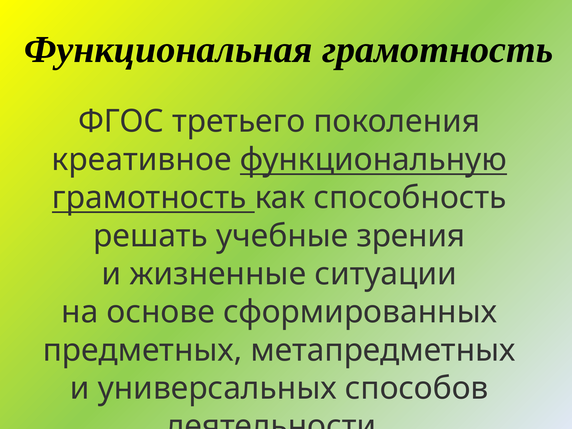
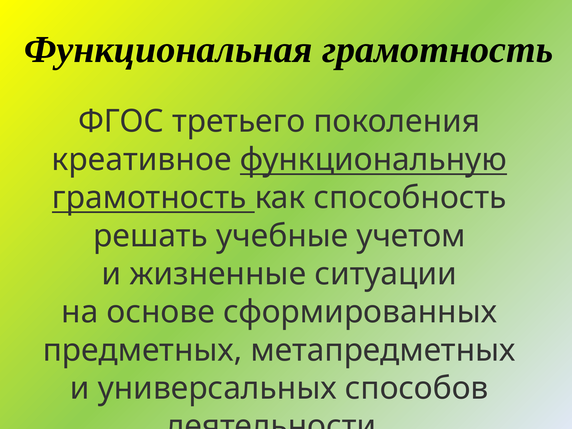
зрения: зрения -> учетом (411, 236)
